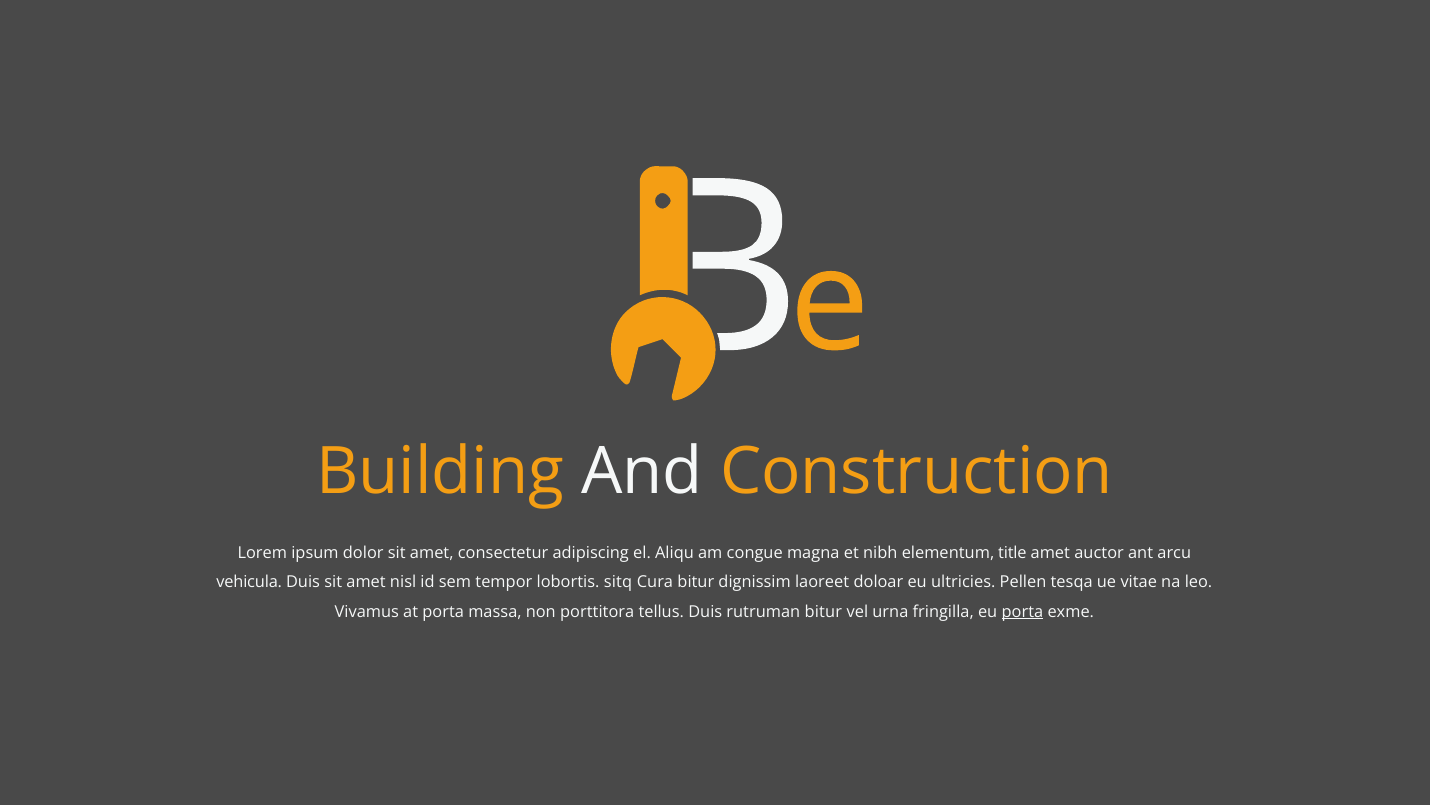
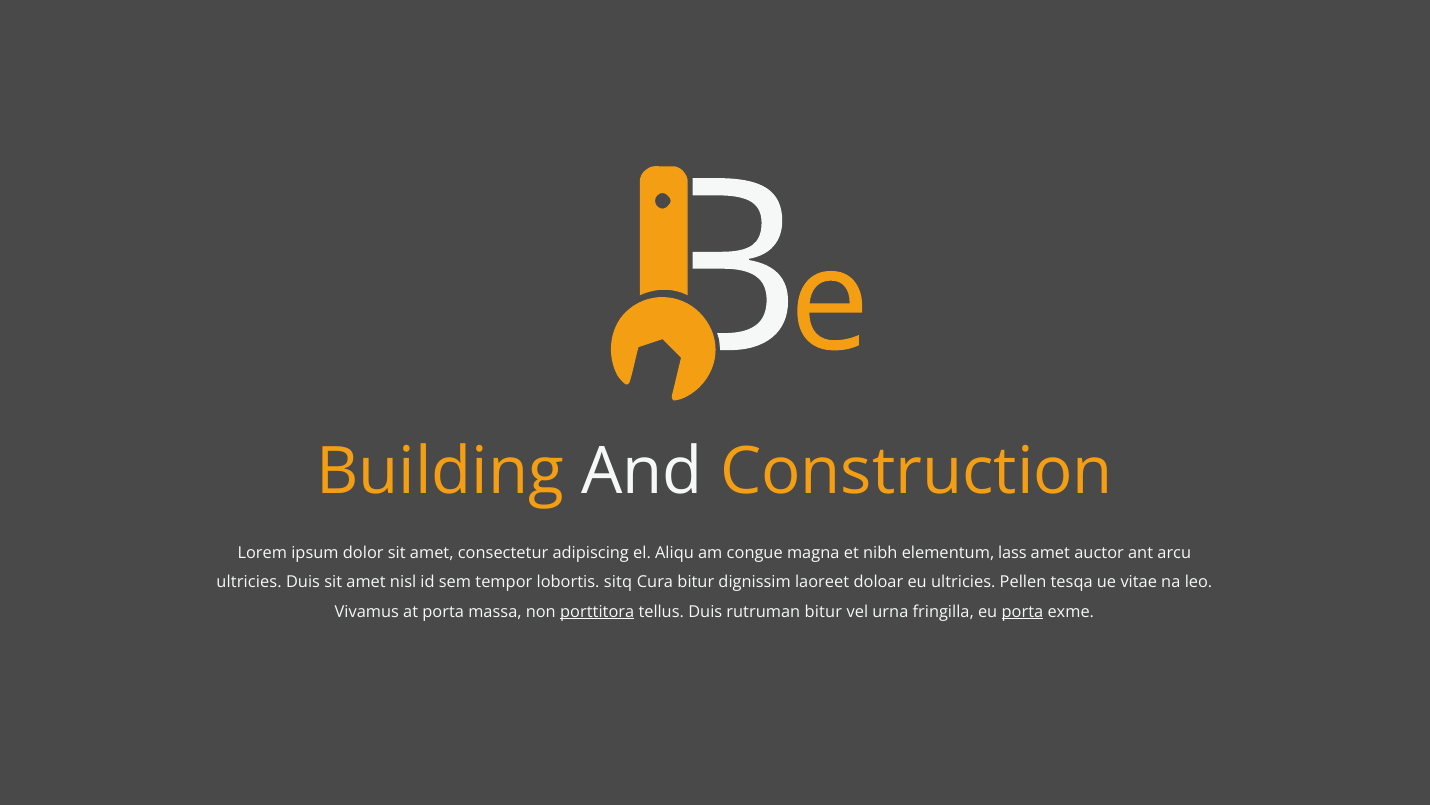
title: title -> lass (1012, 552)
vehicula: vehicula -> ultricies (249, 582)
porttitora underline: none -> present (597, 611)
